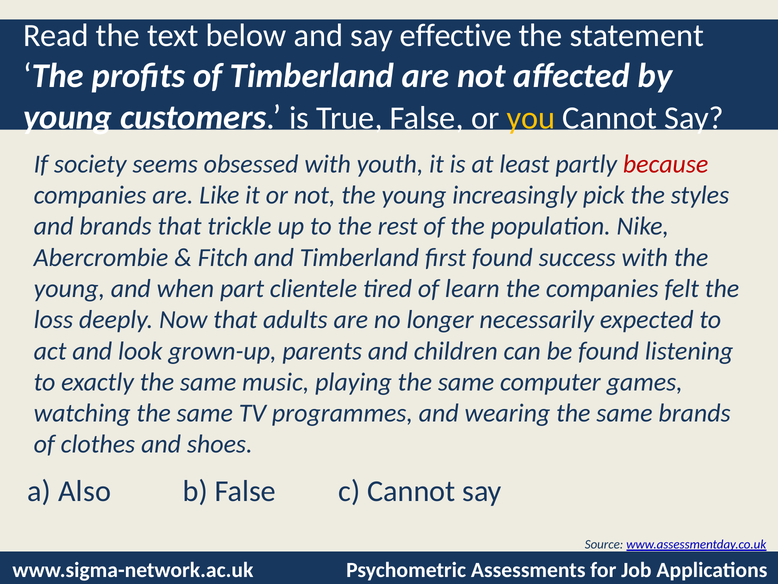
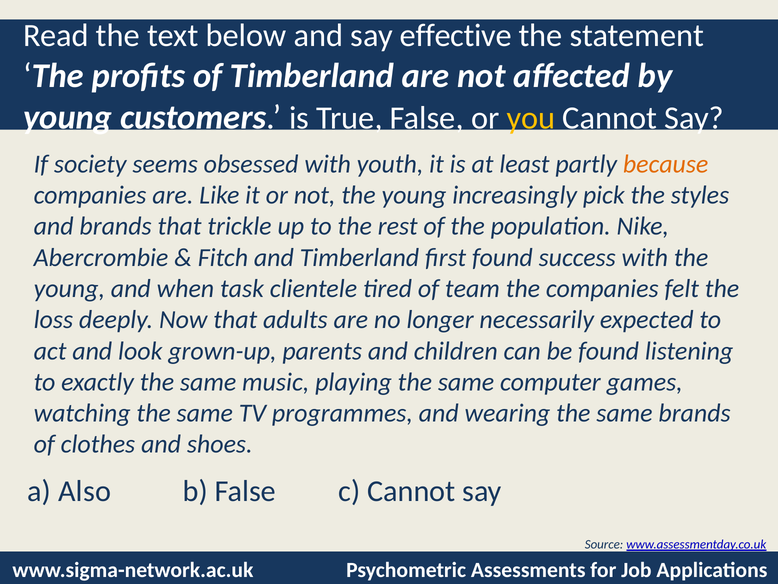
because colour: red -> orange (666, 164)
part: part -> task (242, 288)
learn: learn -> team (472, 288)
